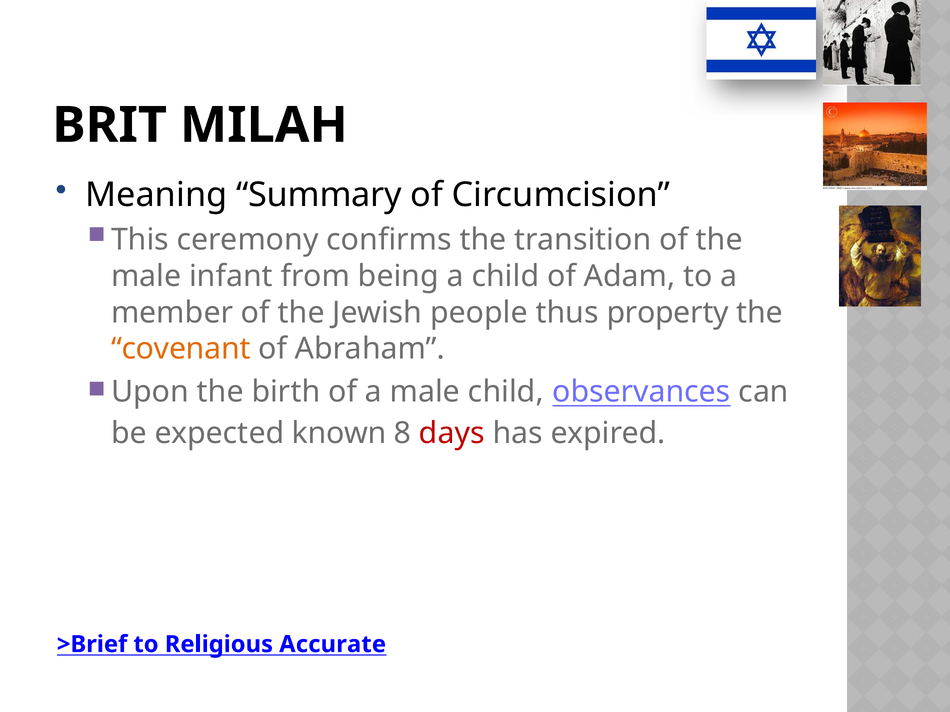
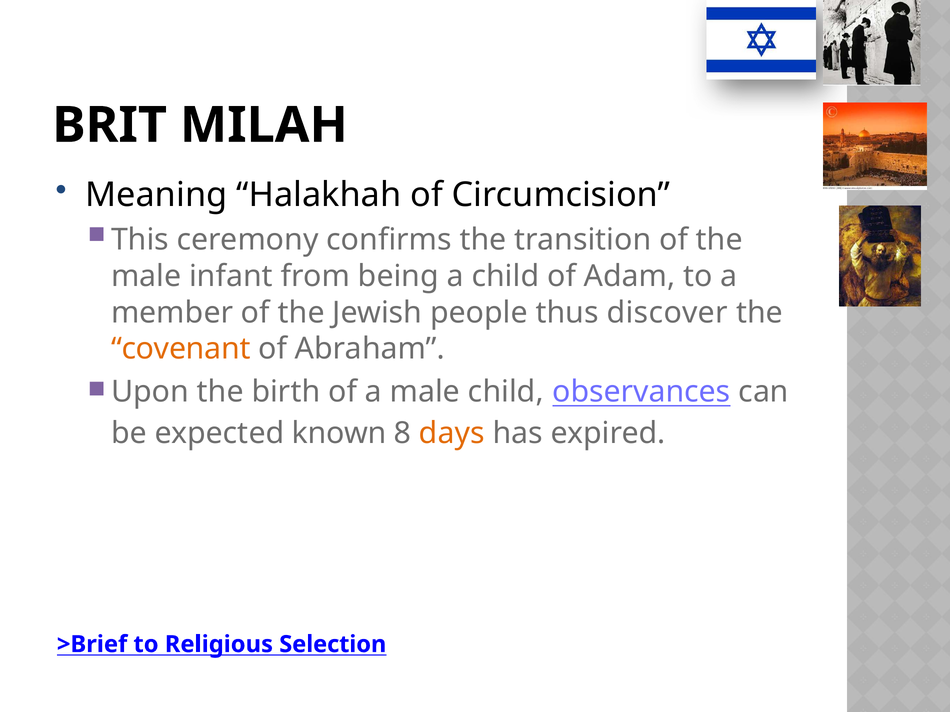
Summary: Summary -> Halakhah (319, 195)
property: property -> discover (667, 313)
days colour: red -> orange (452, 433)
Accurate: Accurate -> Selection (333, 645)
